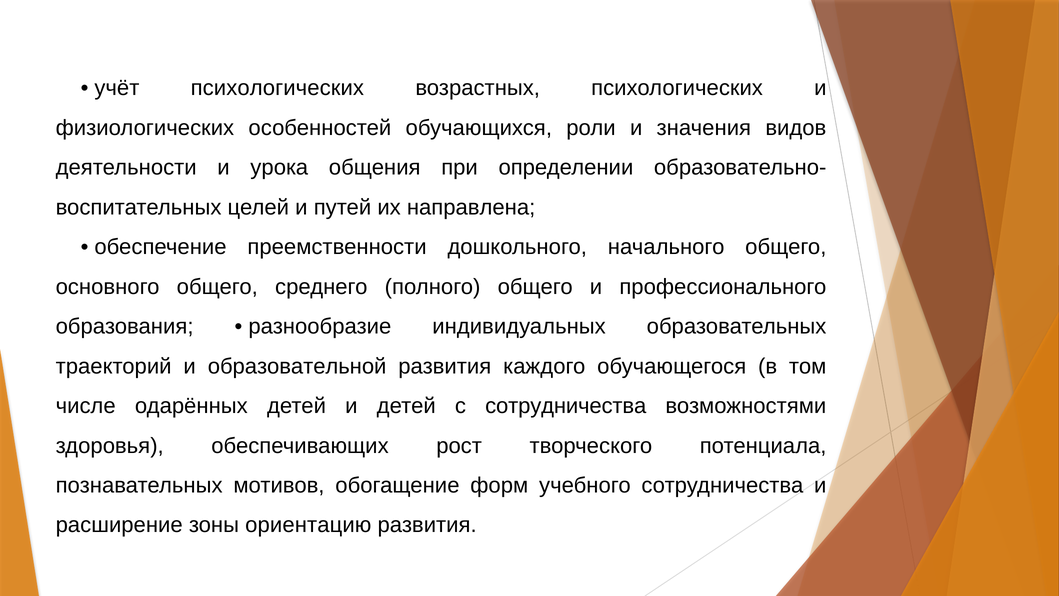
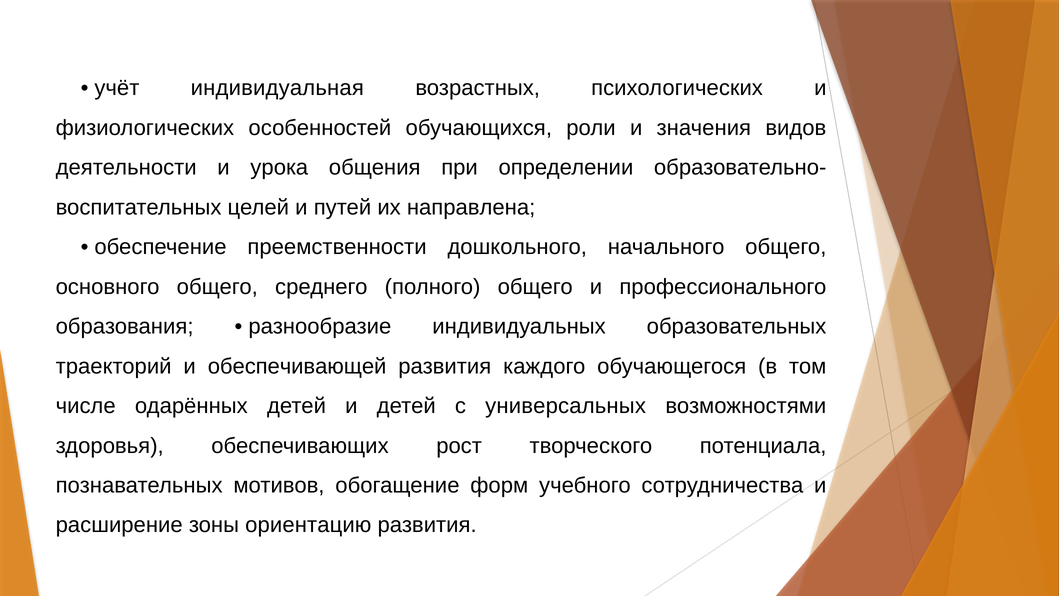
учёт психологических: психологических -> индивидуальная (277, 88)
образовательной: образовательной -> обеспечивающей (297, 366)
с сотрудничества: сотрудничества -> универсальных (566, 406)
